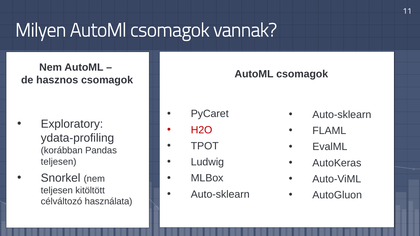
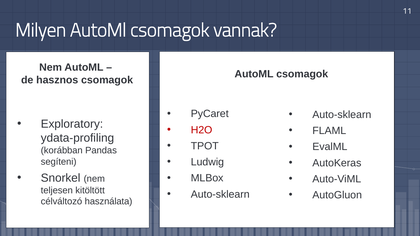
teljesen: teljesen -> segíteni (59, 162)
